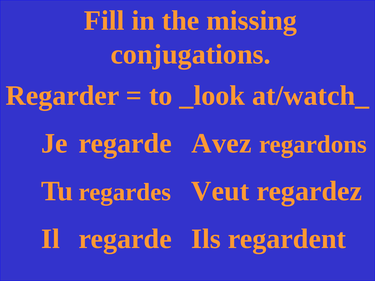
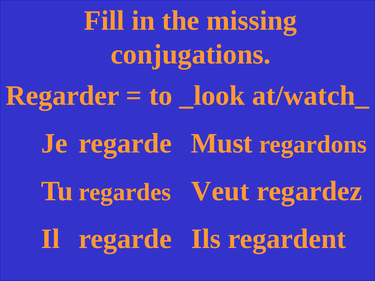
Avez: Avez -> Must (222, 144)
